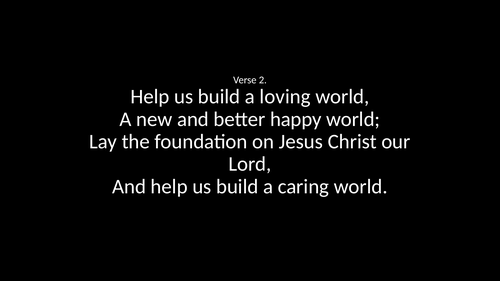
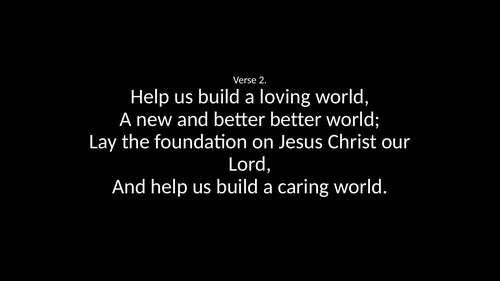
better happy: happy -> better (296, 119)
